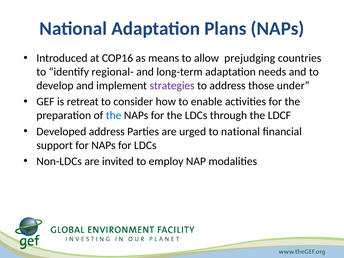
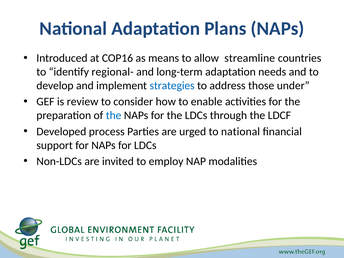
prejudging: prejudging -> streamline (250, 58)
strategies colour: purple -> blue (172, 86)
retreat: retreat -> review (83, 102)
Developed address: address -> process (107, 132)
